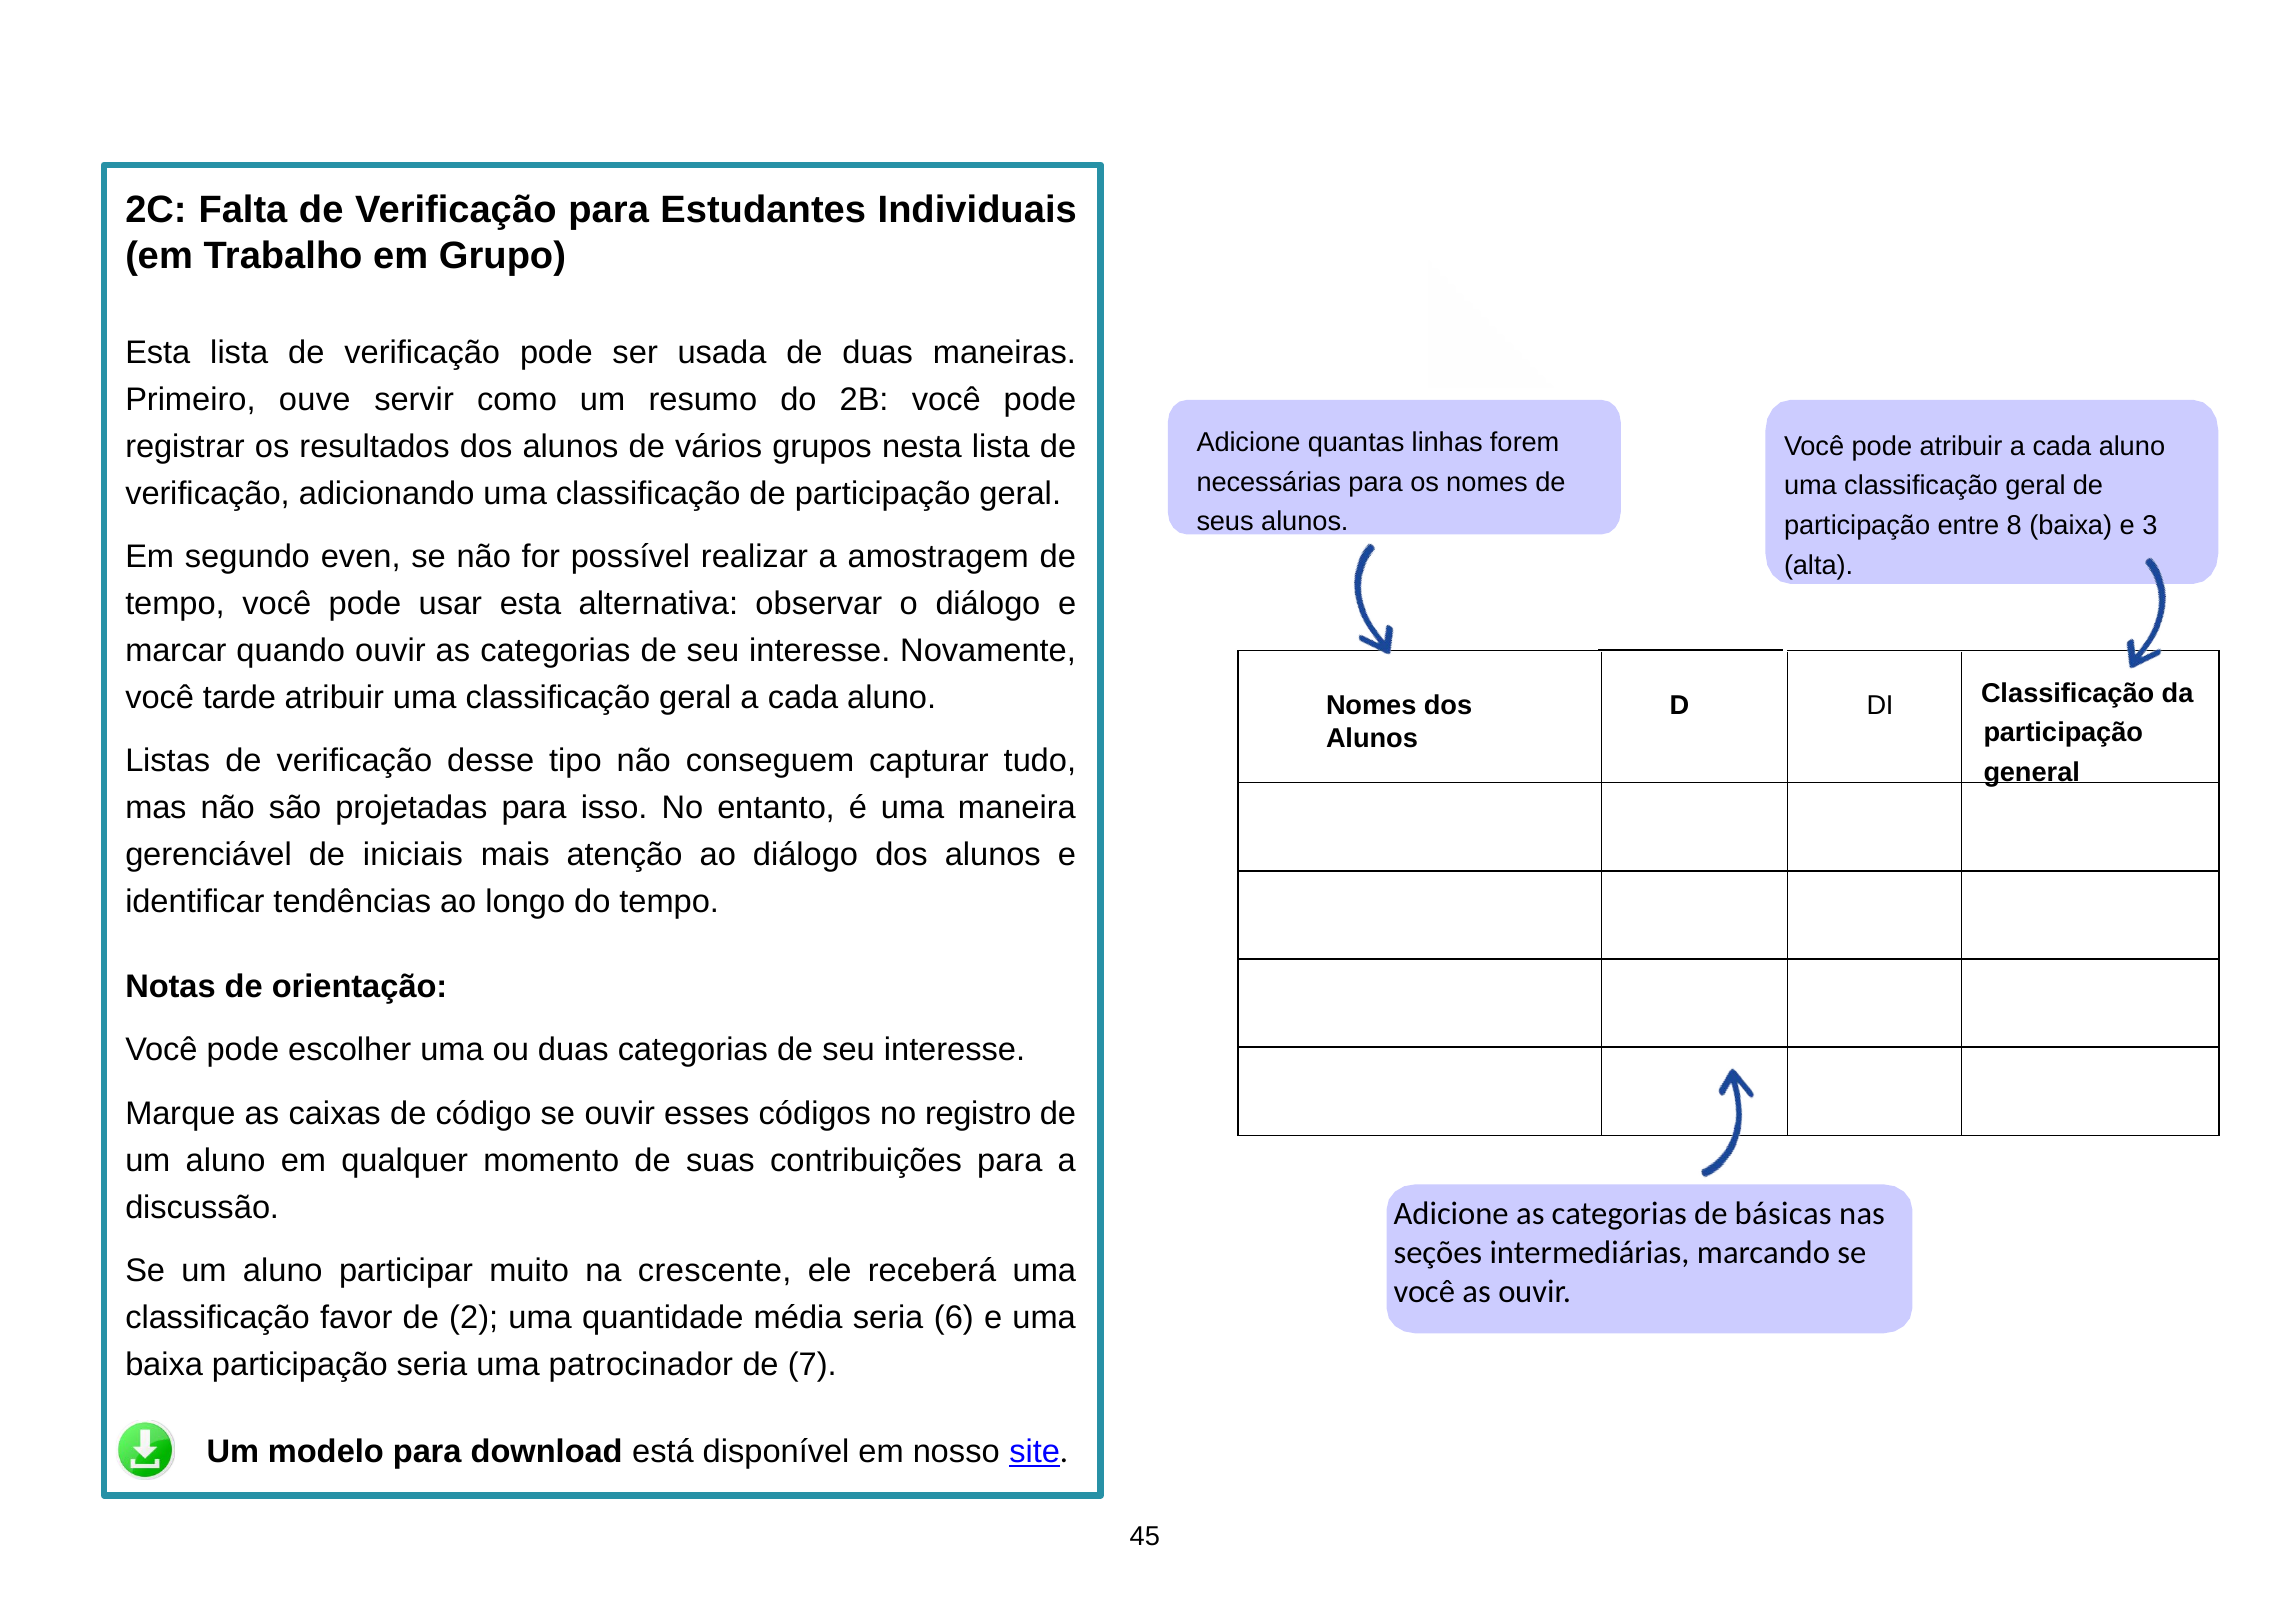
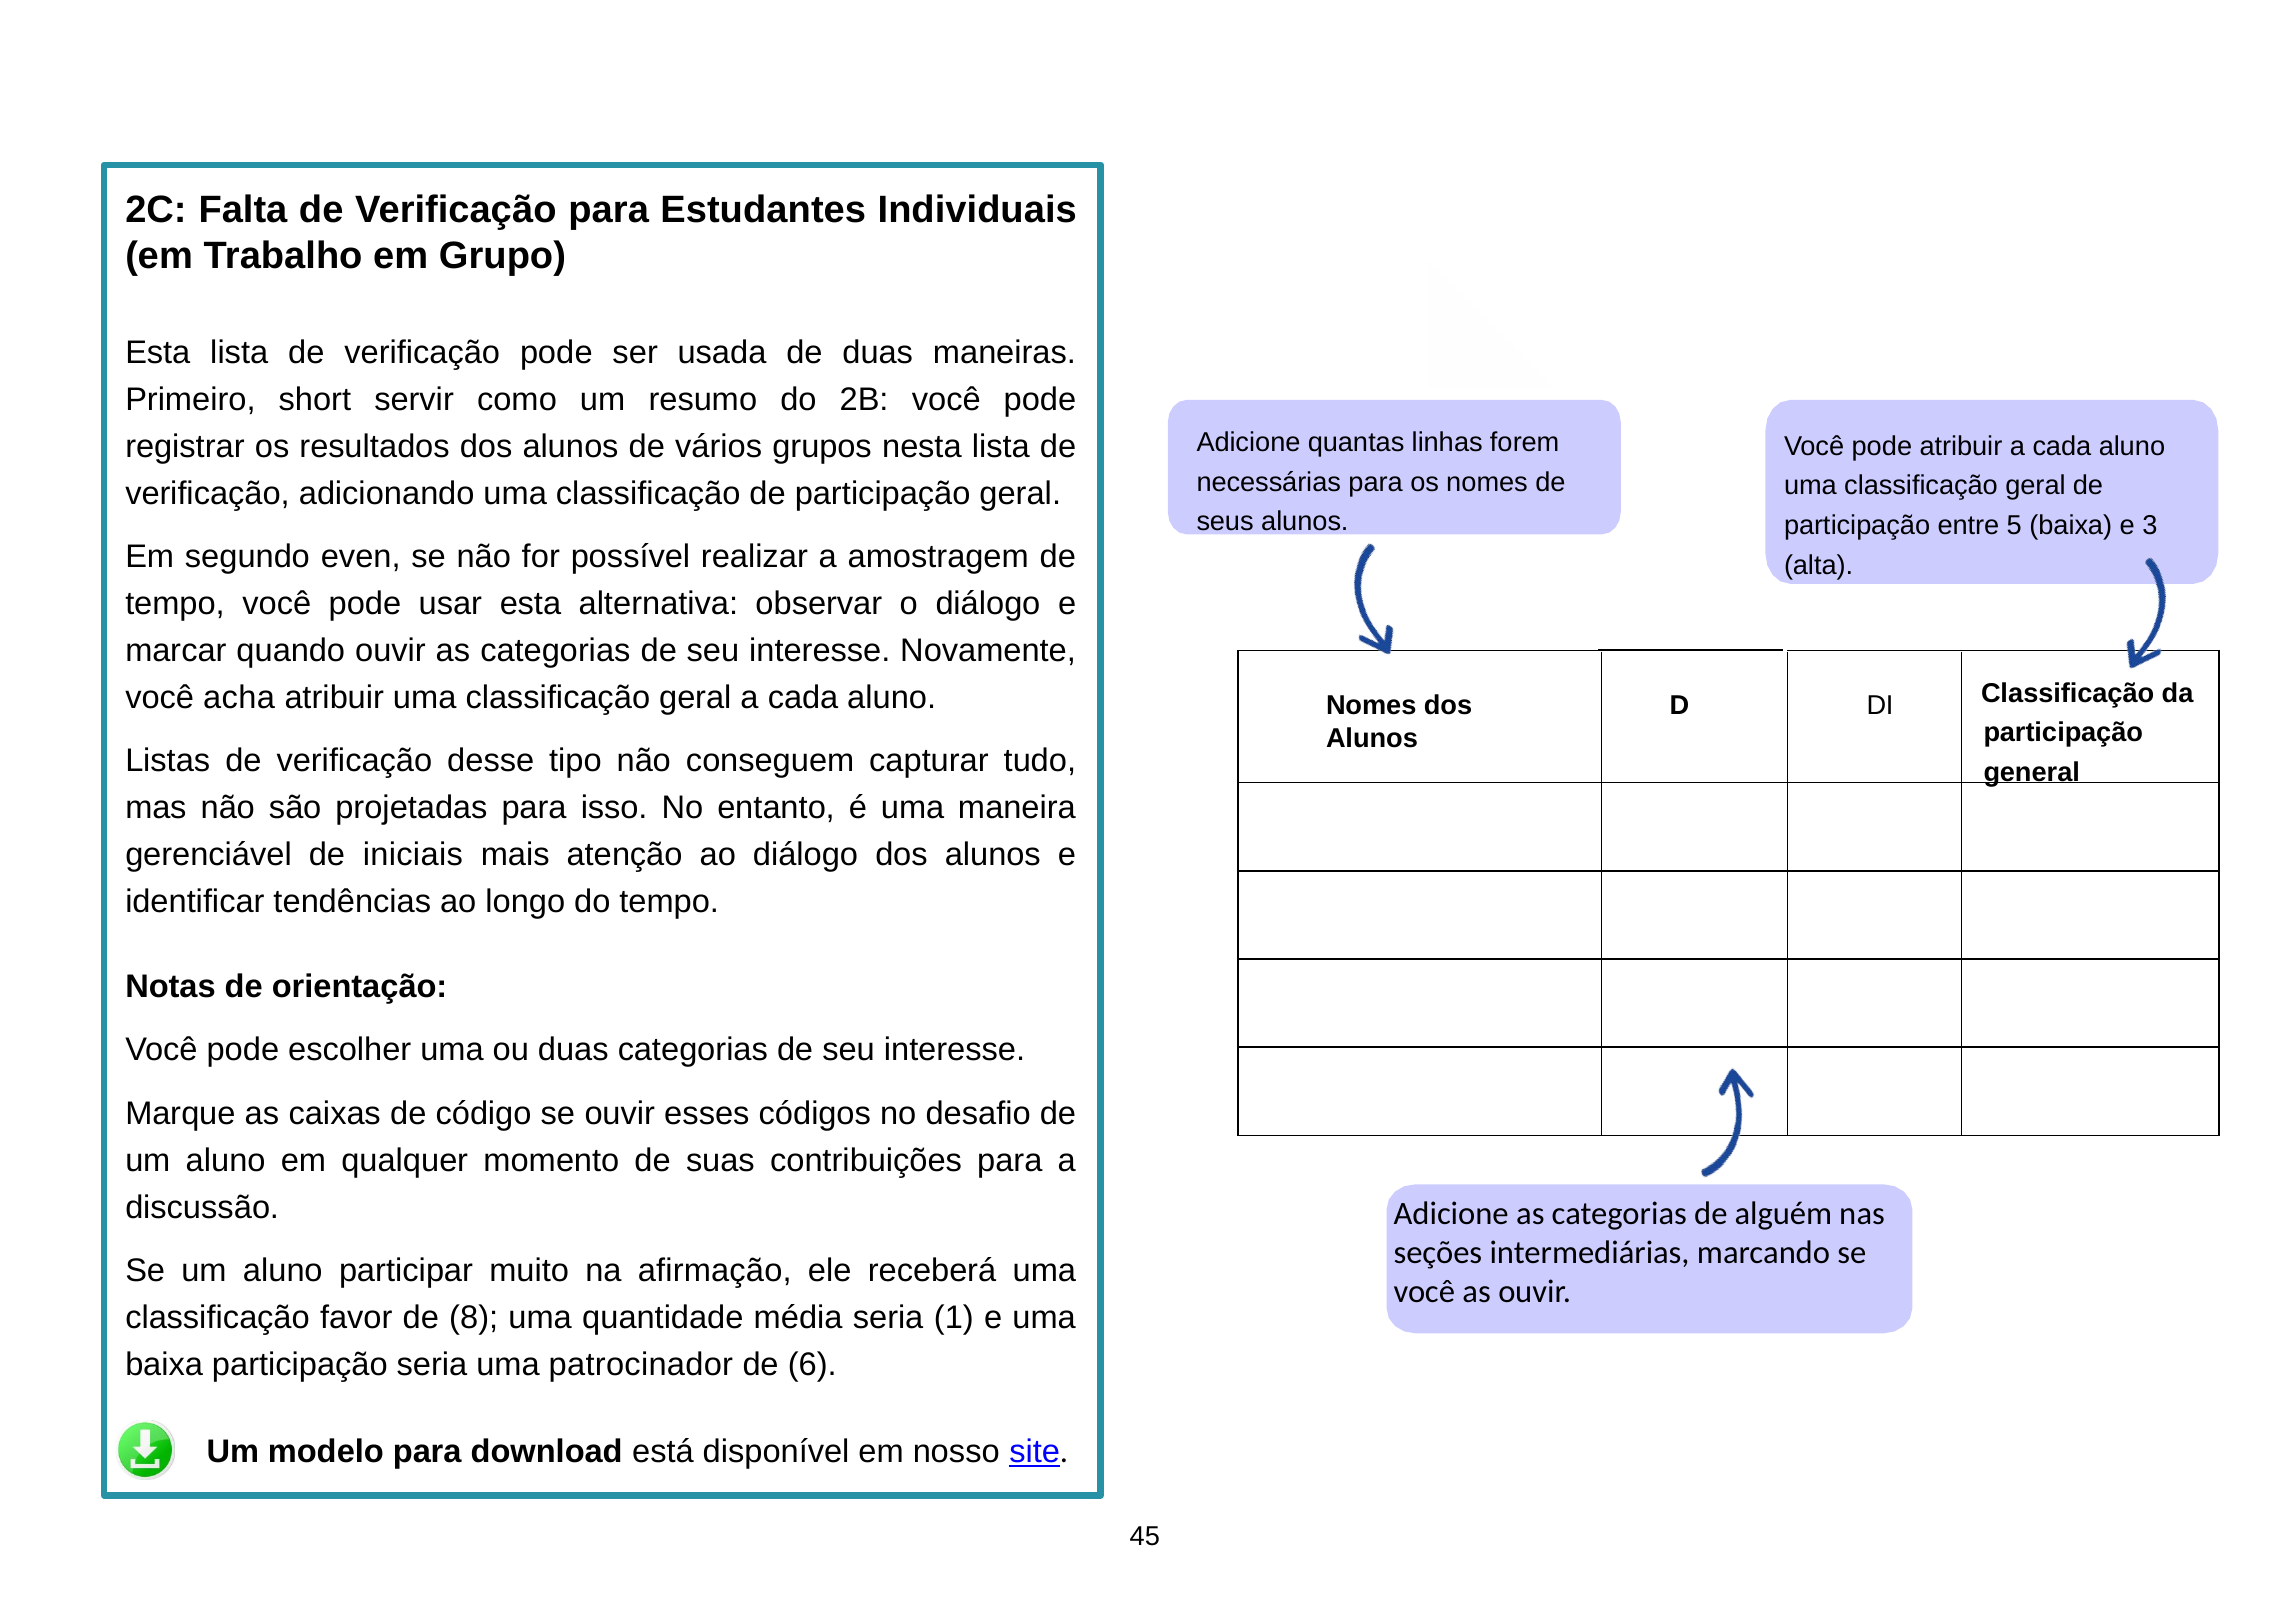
ouve: ouve -> short (315, 399)
8: 8 -> 5 (2014, 525)
tarde: tarde -> acha (239, 698)
registro: registro -> desafio (978, 1113)
básicas: básicas -> alguém (1783, 1213)
crescente: crescente -> afirmação (715, 1270)
2: 2 -> 8 (474, 1317)
6: 6 -> 1 (954, 1317)
7: 7 -> 6 (812, 1364)
